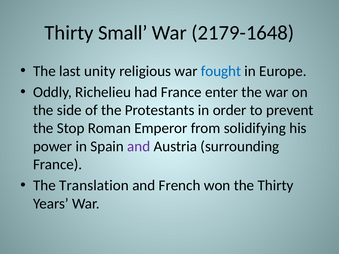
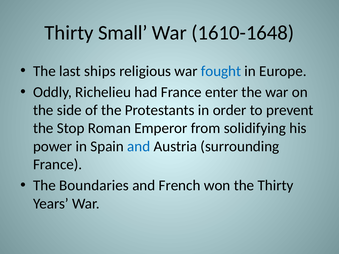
2179-1648: 2179-1648 -> 1610-1648 (243, 33)
unity: unity -> ships (100, 71)
and colour: purple -> blue (139, 146)
Translation: Translation -> Boundaries (94, 186)
